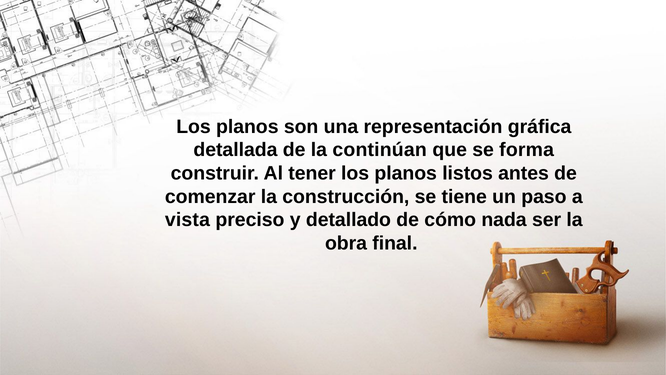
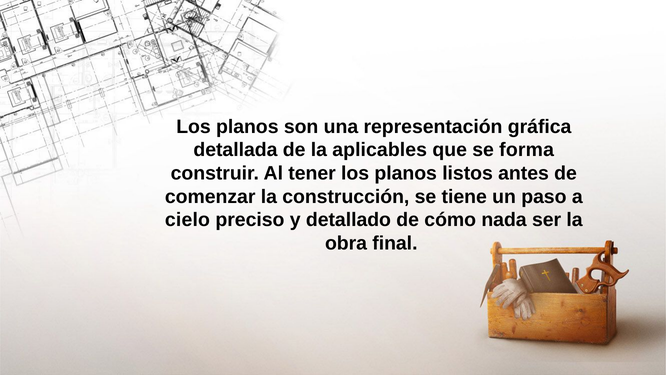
continúan: continúan -> aplicables (380, 150)
vista: vista -> cielo (187, 220)
